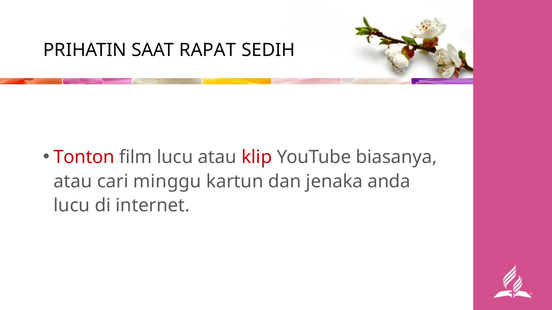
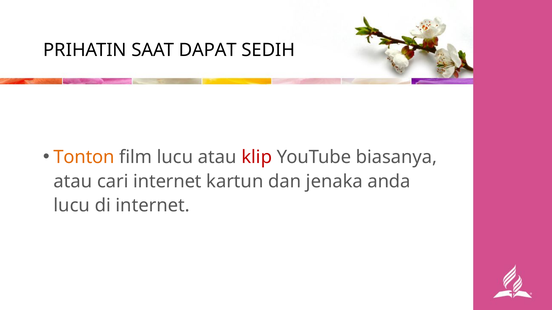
RAPAT: RAPAT -> DAPAT (208, 50)
Tonton colour: red -> orange (84, 157)
cari minggu: minggu -> internet (167, 182)
